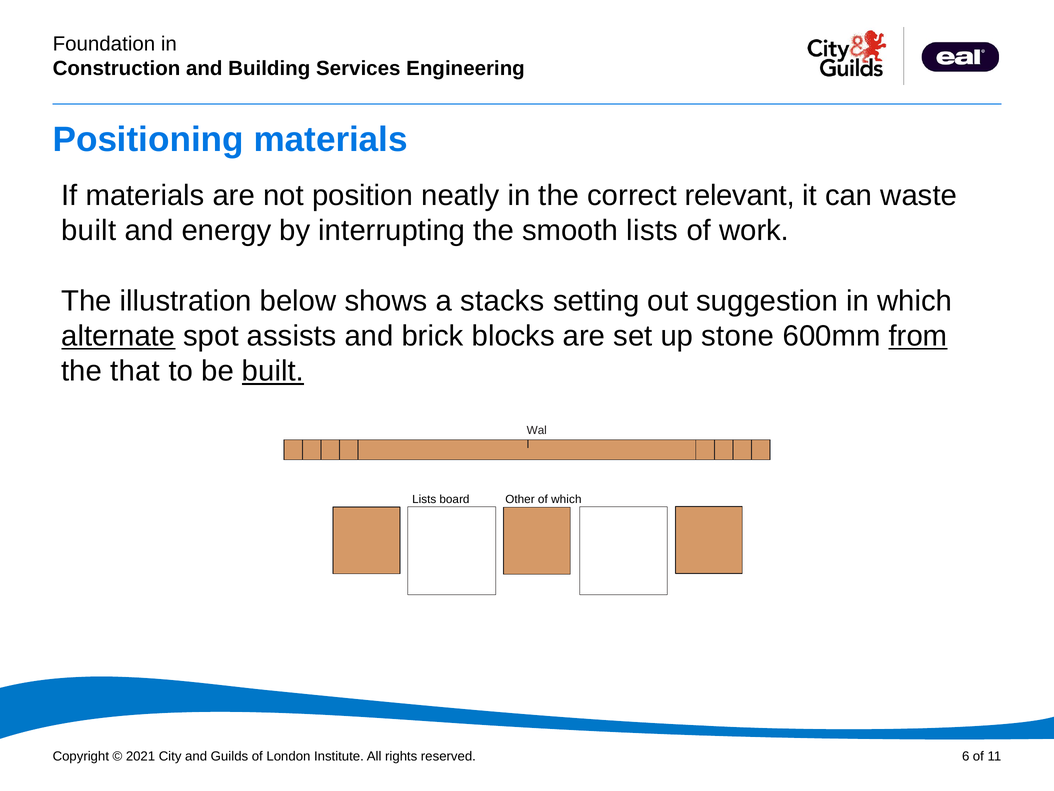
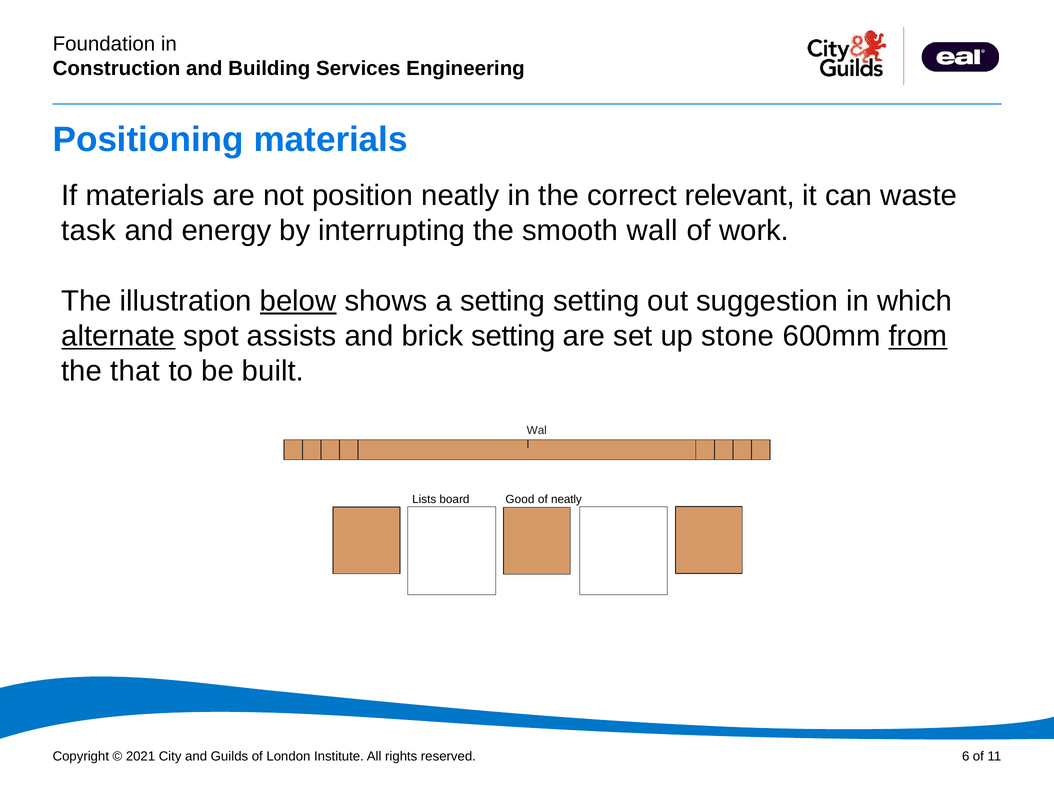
built: built -> task (89, 230)
smooth lists: lists -> wall (652, 230)
below underline: none -> present (298, 301)
a stacks: stacks -> setting (503, 301)
brick blocks: blocks -> setting (513, 336)
built underline: present -> none (273, 371)
Other: Other -> Good (520, 499)
of which: which -> neatly (566, 499)
